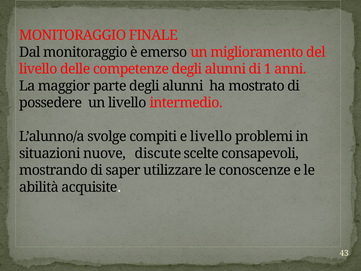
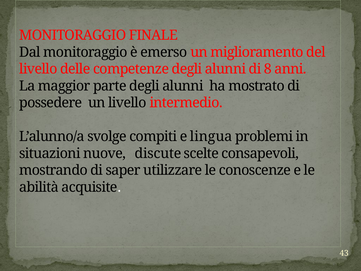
1: 1 -> 8 (268, 69)
e livello: livello -> lingua (211, 136)
